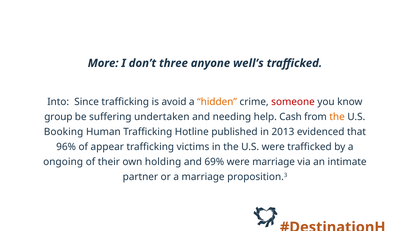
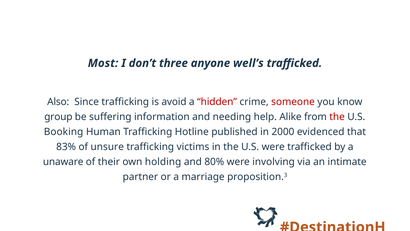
More: More -> Most (103, 63)
Into: Into -> Also (58, 102)
hidden colour: orange -> red (217, 102)
undertaken: undertaken -> information (162, 117)
Cash: Cash -> Alike (291, 117)
the colour: orange -> red (337, 117)
2013: 2013 -> 2000 (283, 132)
96%: 96% -> 83% (66, 147)
appear: appear -> unsure (107, 147)
ongoing: ongoing -> unaware (63, 162)
69%: 69% -> 80% (214, 162)
were marriage: marriage -> involving (274, 162)
